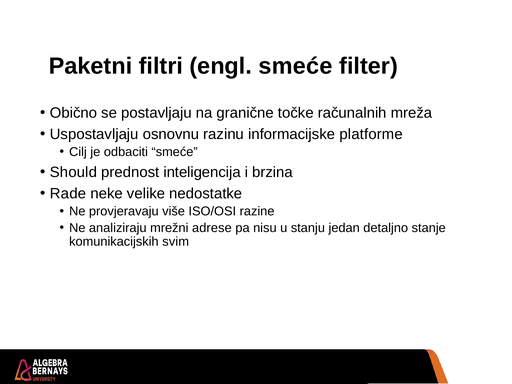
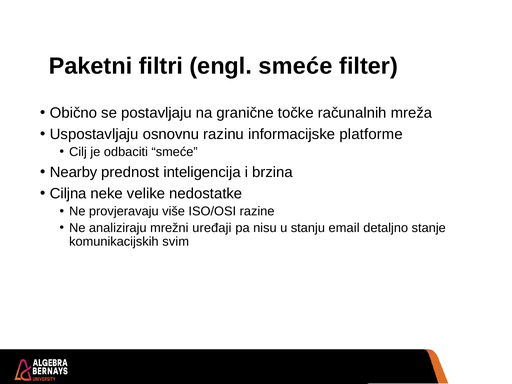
Should: Should -> Nearby (74, 172)
Rade: Rade -> Ciljna (68, 194)
adrese: adrese -> uređaji (212, 228)
jedan: jedan -> email (344, 228)
